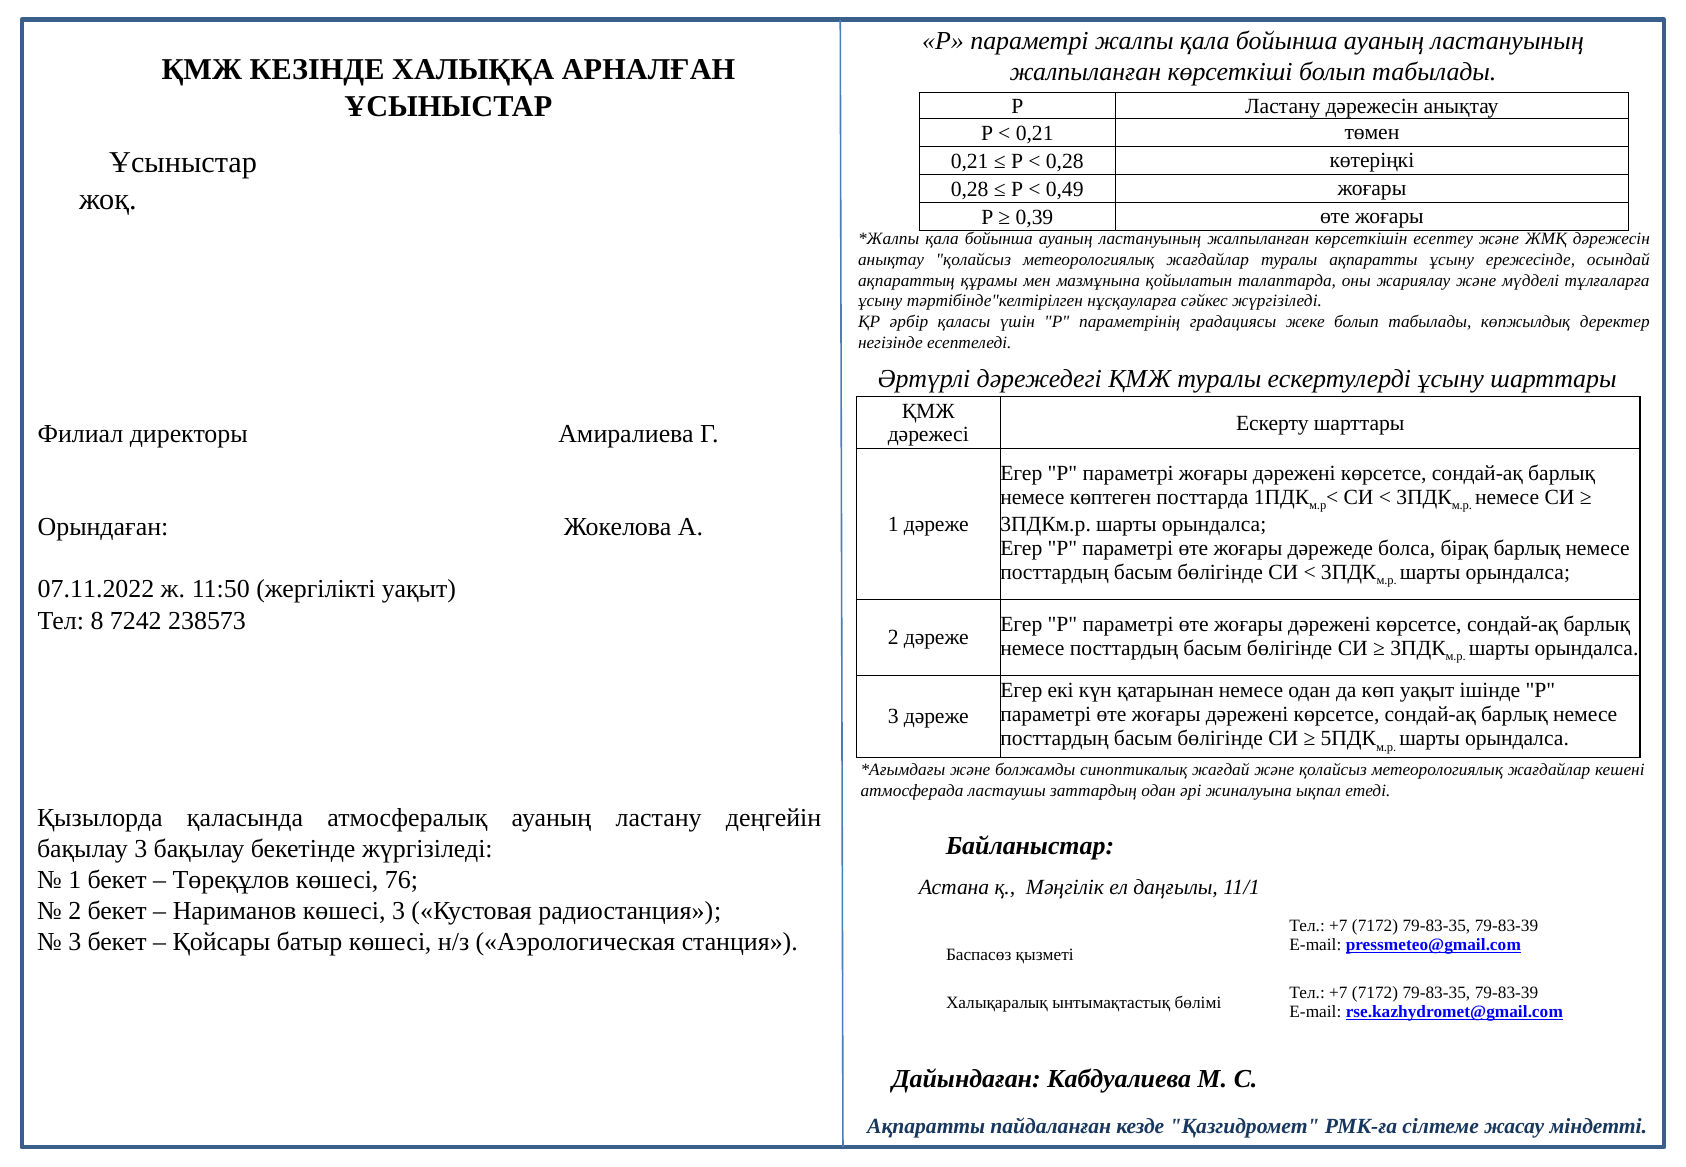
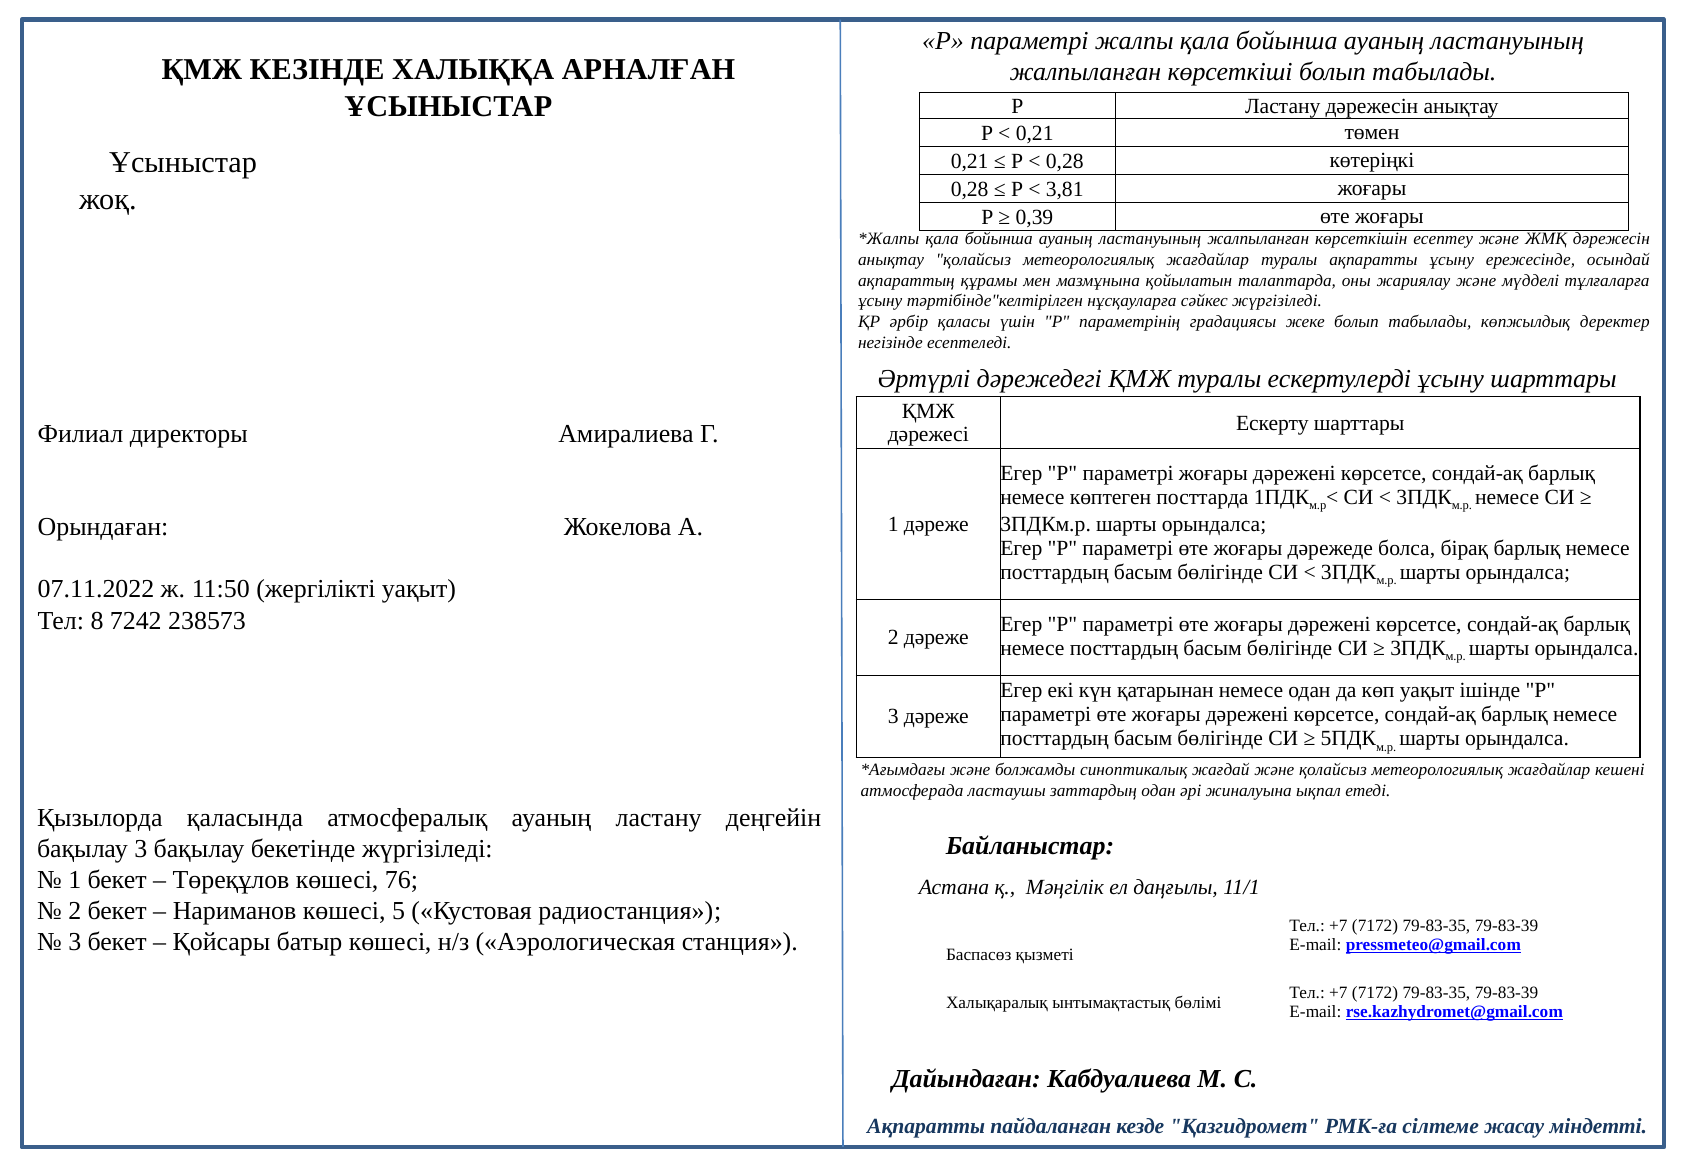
0,49: 0,49 -> 3,81 (1065, 189)
көшесі 3: 3 -> 5 (399, 911)
